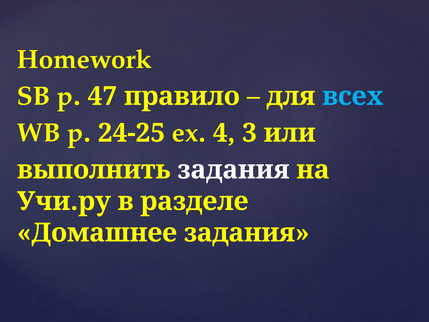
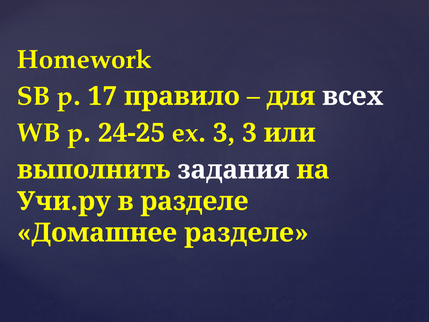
47: 47 -> 17 (102, 96)
всех colour: light blue -> white (353, 96)
ex 4: 4 -> 3 (224, 133)
Домашнее задания: задания -> разделе (246, 233)
